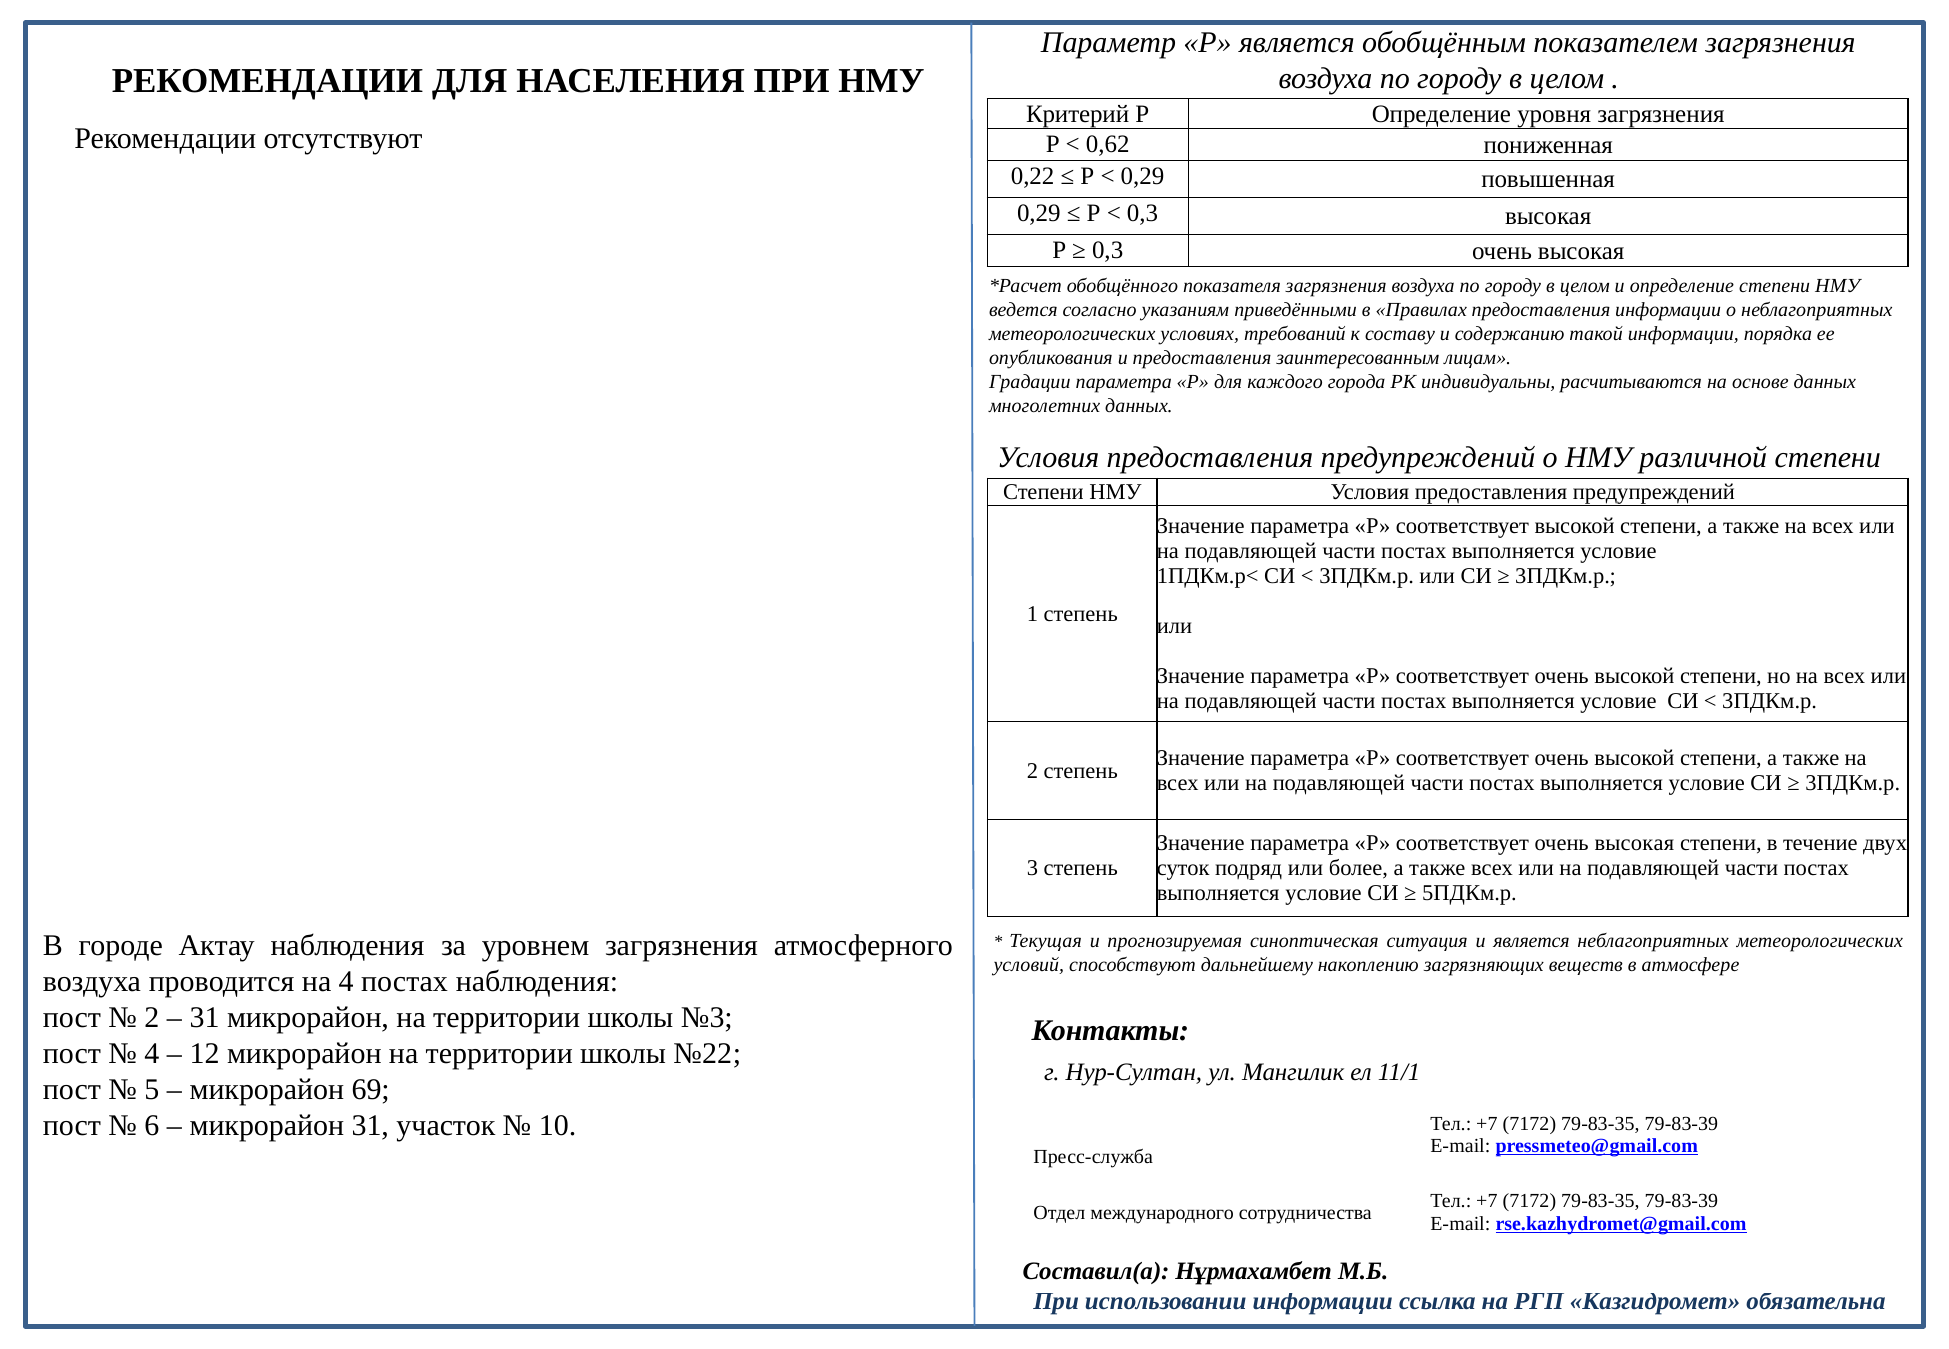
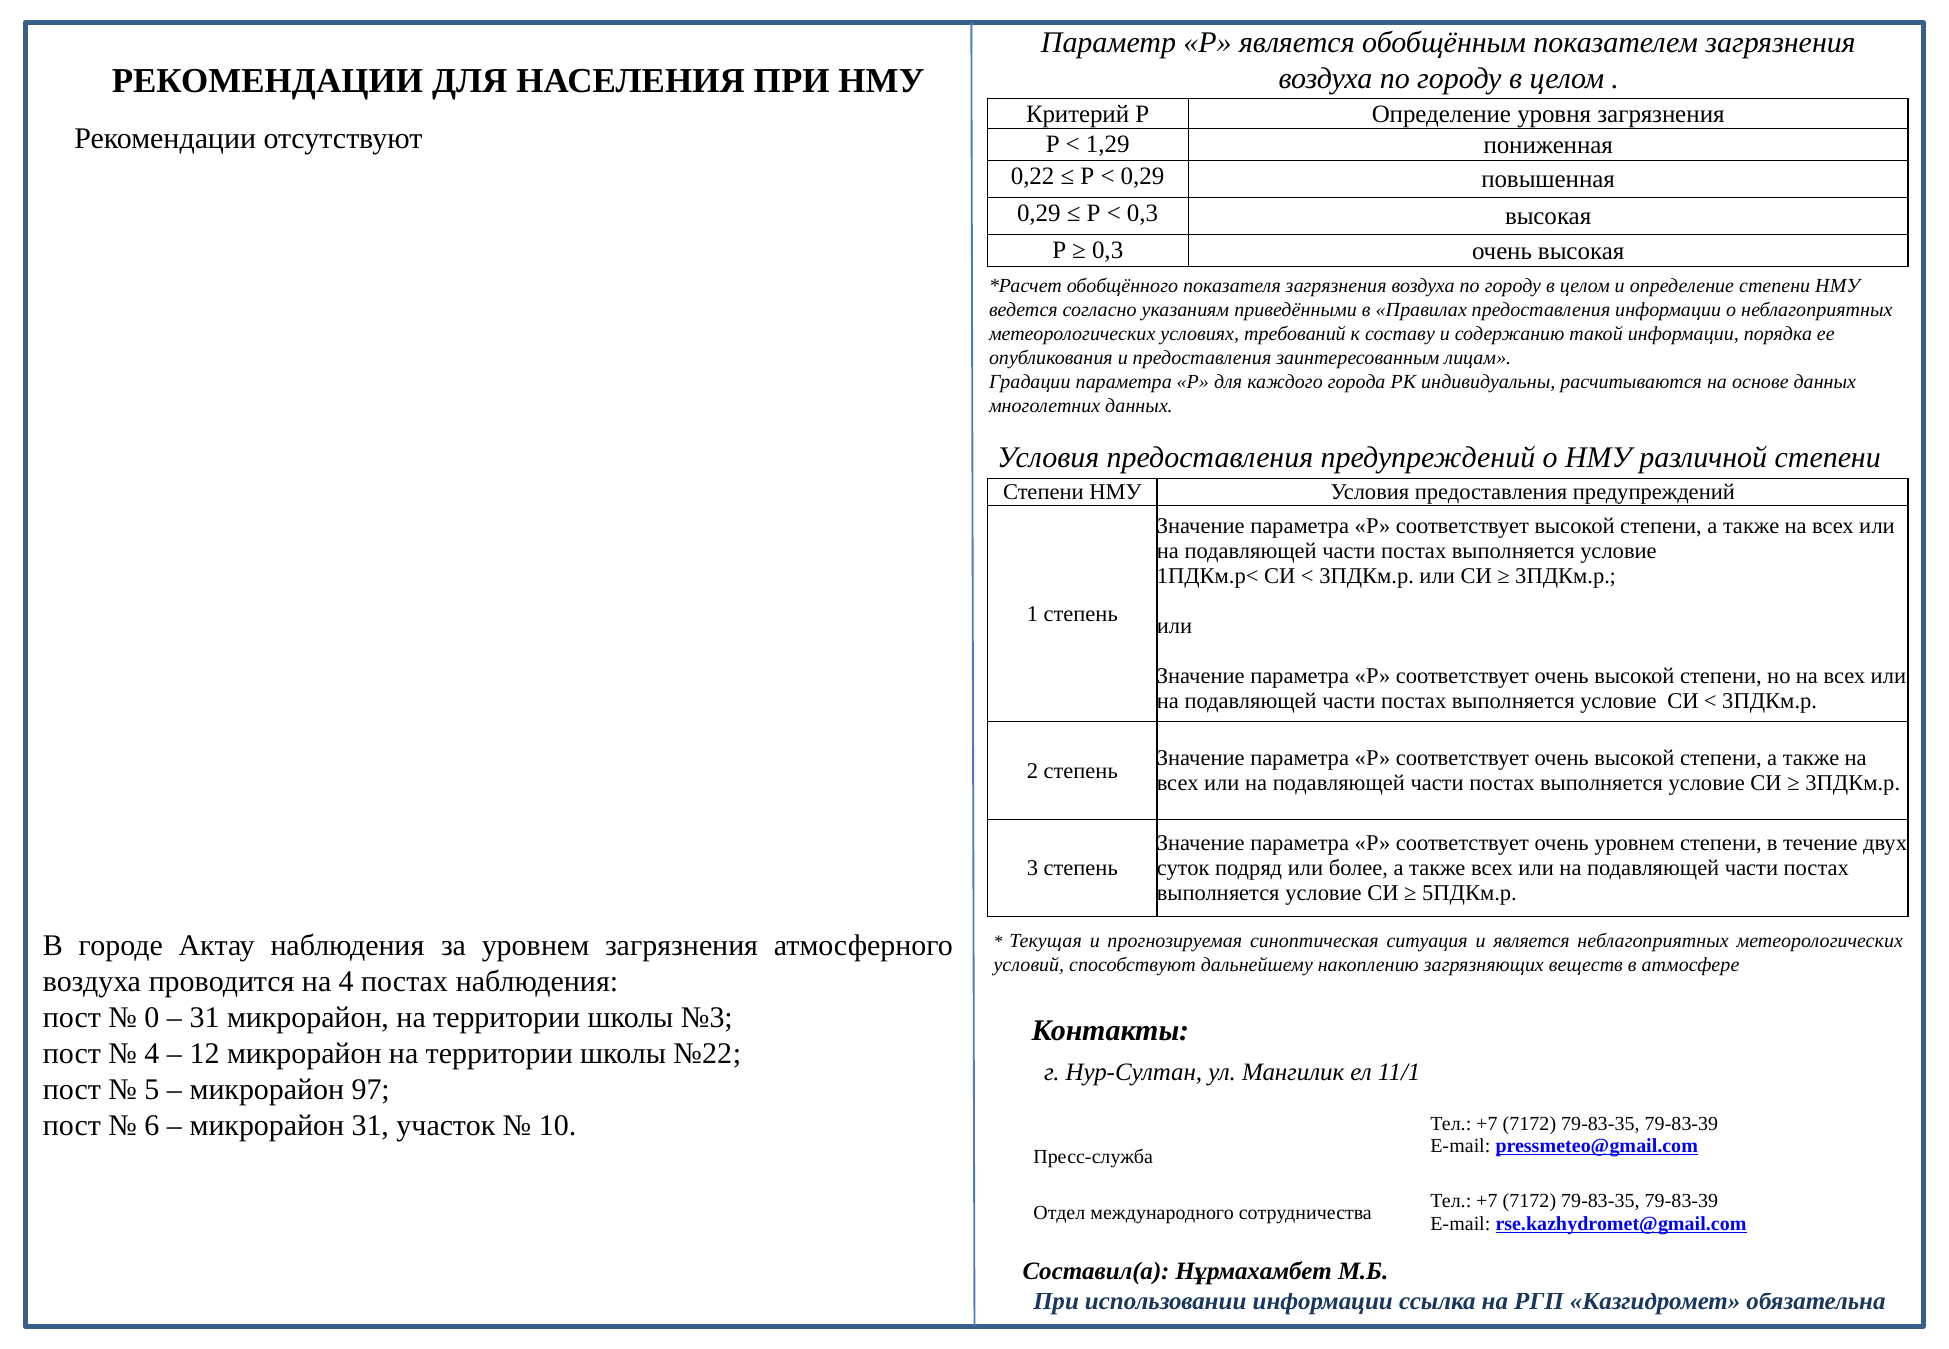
0,62: 0,62 -> 1,29 (1108, 145)
соответствует очень высокая: высокая -> уровнем (1634, 843)
2: 2 -> 0 (152, 1018)
69: 69 -> 97 (371, 1090)
